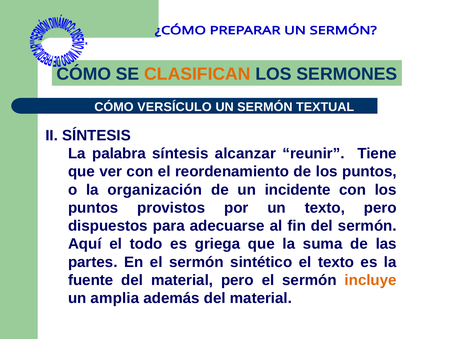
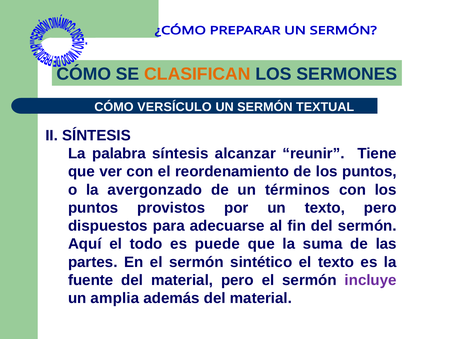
organización: organización -> avergonzado (155, 190)
incidente: incidente -> términos (298, 190)
griega: griega -> puede (217, 245)
incluye colour: orange -> purple (371, 281)
